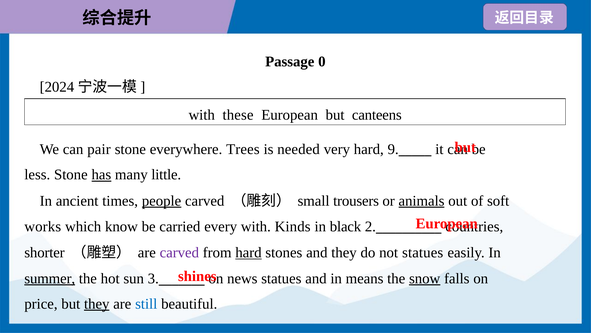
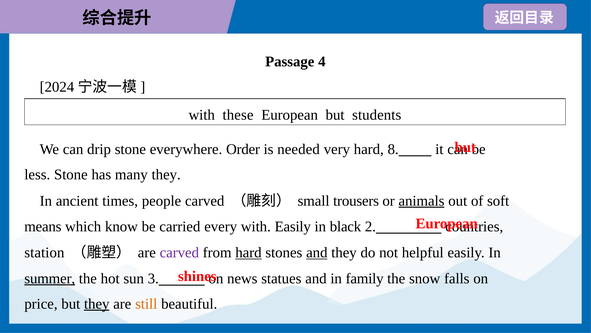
0: 0 -> 4 (322, 62)
canteens: canteens -> students (377, 115)
pair: pair -> drip (99, 149)
Trees: Trees -> Order (243, 149)
9: 9 -> 8 (393, 149)
has underline: present -> none (101, 174)
many little: little -> they (166, 174)
people underline: present -> none (162, 200)
works: works -> means (43, 226)
with Kinds: Kinds -> Easily (293, 226)
shorter: shorter -> station (44, 252)
and underline: none -> present (317, 252)
not statues: statues -> helpful (423, 252)
means: means -> family (365, 278)
snow underline: present -> none (425, 278)
still colour: blue -> orange (146, 303)
